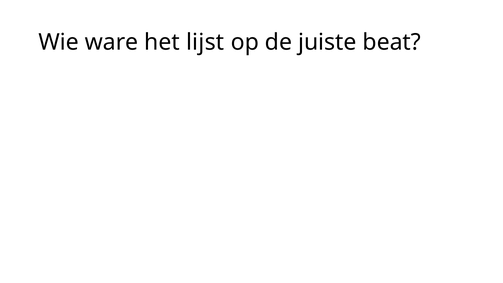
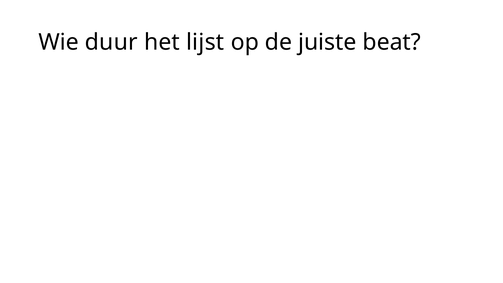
ware: ware -> duur (111, 42)
